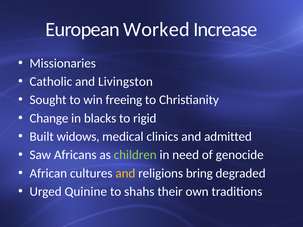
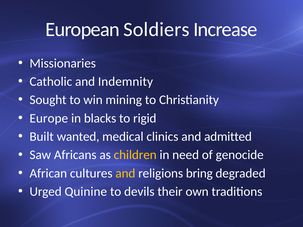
Worked: Worked -> Soldiers (156, 29)
Livingston: Livingston -> Indemnity (125, 82)
freeing: freeing -> mining (124, 100)
Change: Change -> Europe (49, 118)
widows: widows -> wanted (78, 137)
children colour: light green -> yellow (135, 155)
shahs: shahs -> devils (139, 192)
